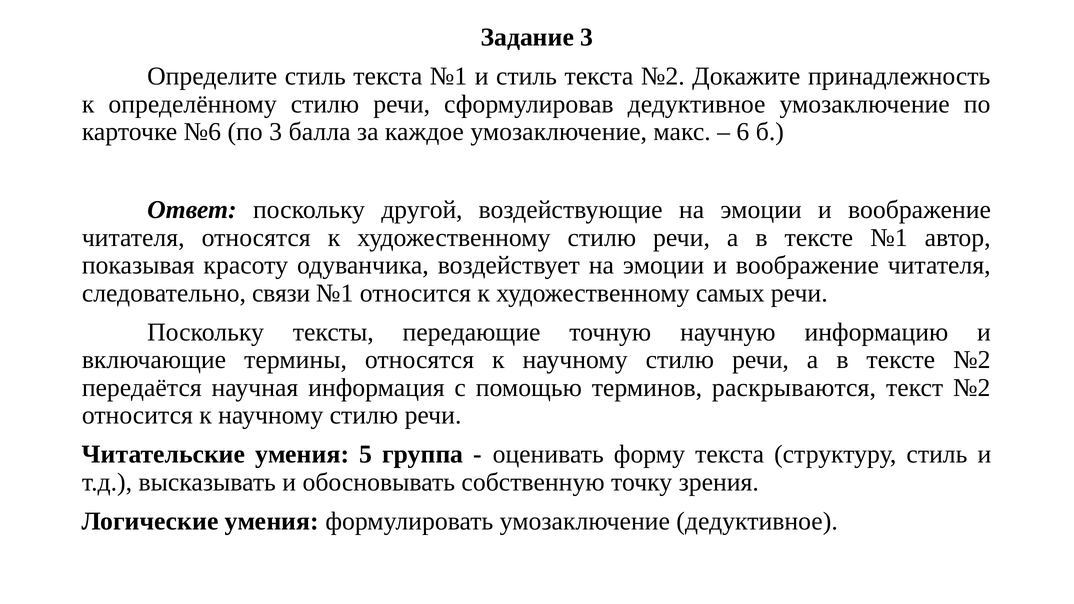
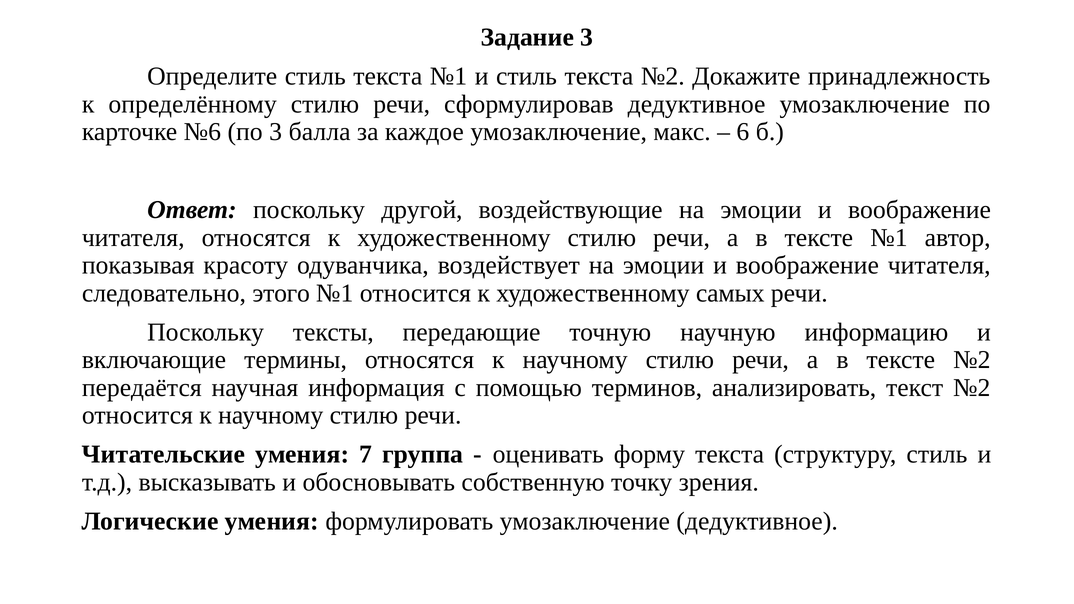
связи: связи -> этого (281, 293)
раскрываются: раскрываются -> анализировать (794, 388)
5: 5 -> 7 (366, 455)
